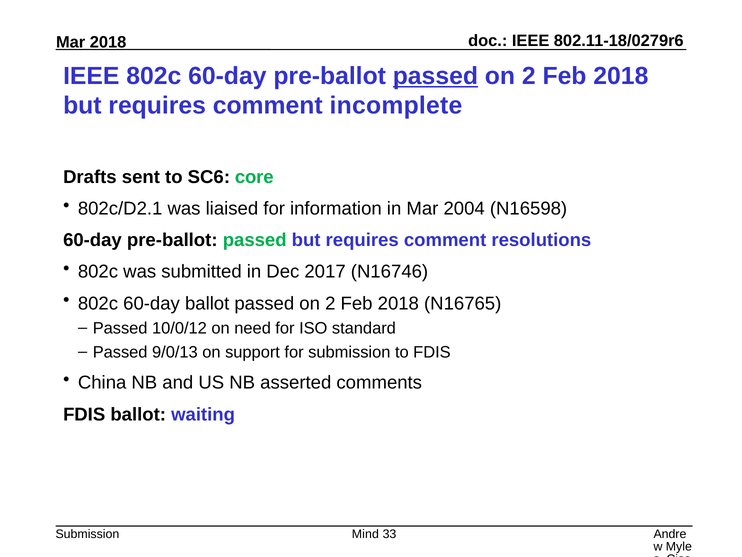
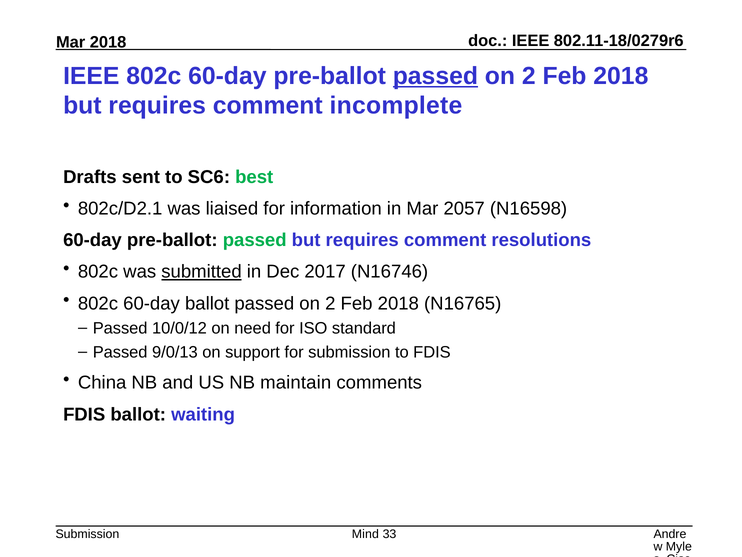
core: core -> best (254, 177)
2004: 2004 -> 2057 (464, 208)
submitted underline: none -> present (202, 272)
asserted: asserted -> maintain (296, 382)
